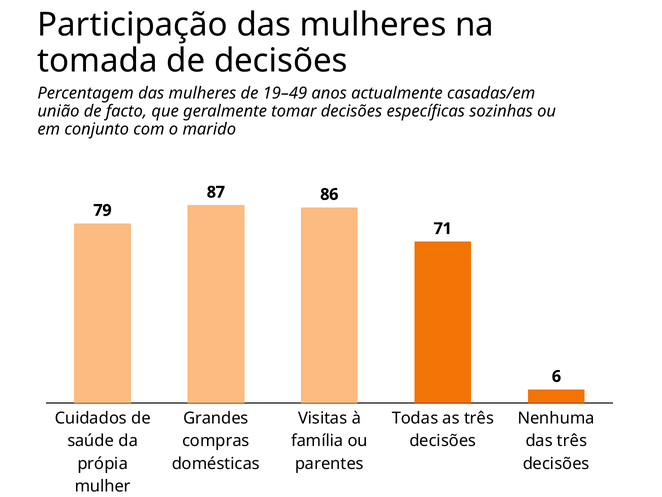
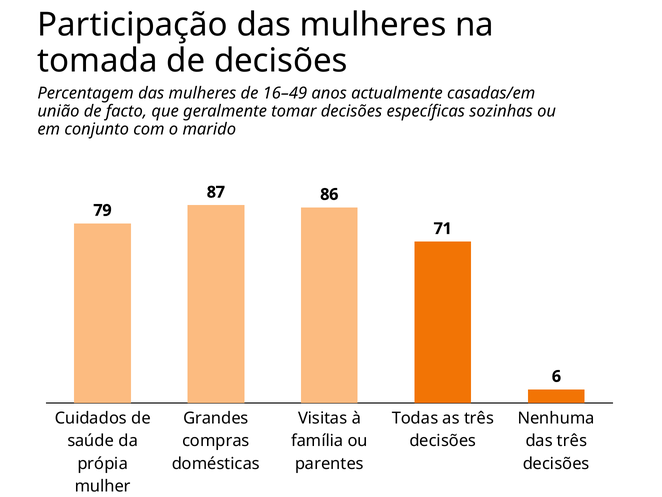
19–49: 19–49 -> 16–49 (285, 93)
